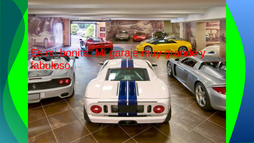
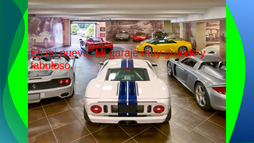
bonita: bonita -> nueva (76, 53)
